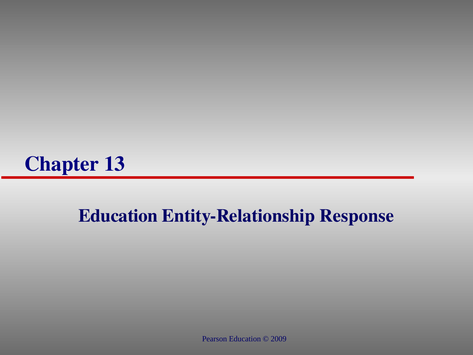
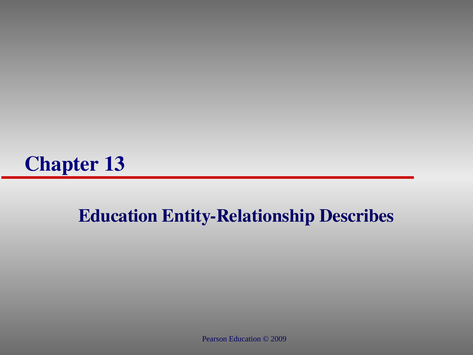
Response: Response -> Describes (357, 216)
